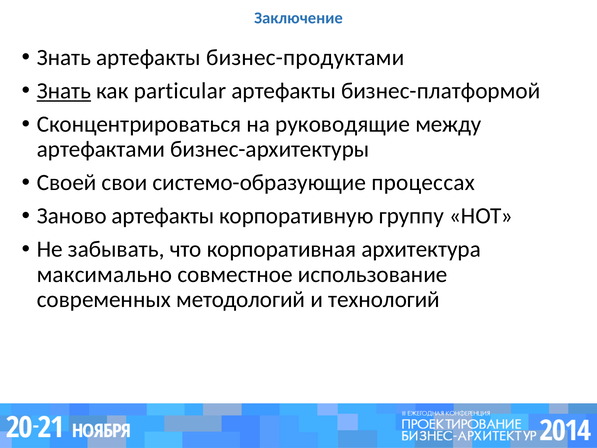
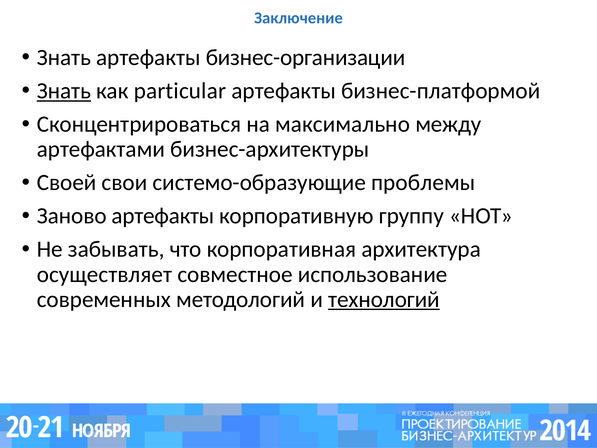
бизнес-продуктами: бизнес-продуктами -> бизнес-организации (306, 58)
руководящие: руководящие -> максимально (343, 124)
процессах: процессах -> проблемы (423, 183)
максимально: максимально -> осуществляет (104, 274)
технологий underline: none -> present (384, 299)
